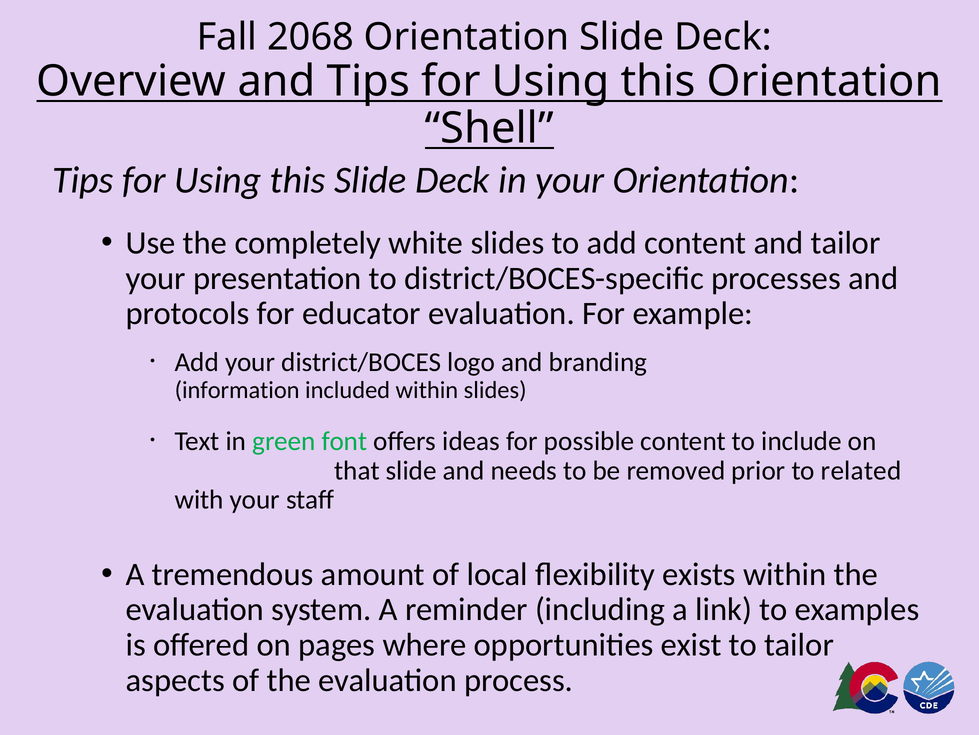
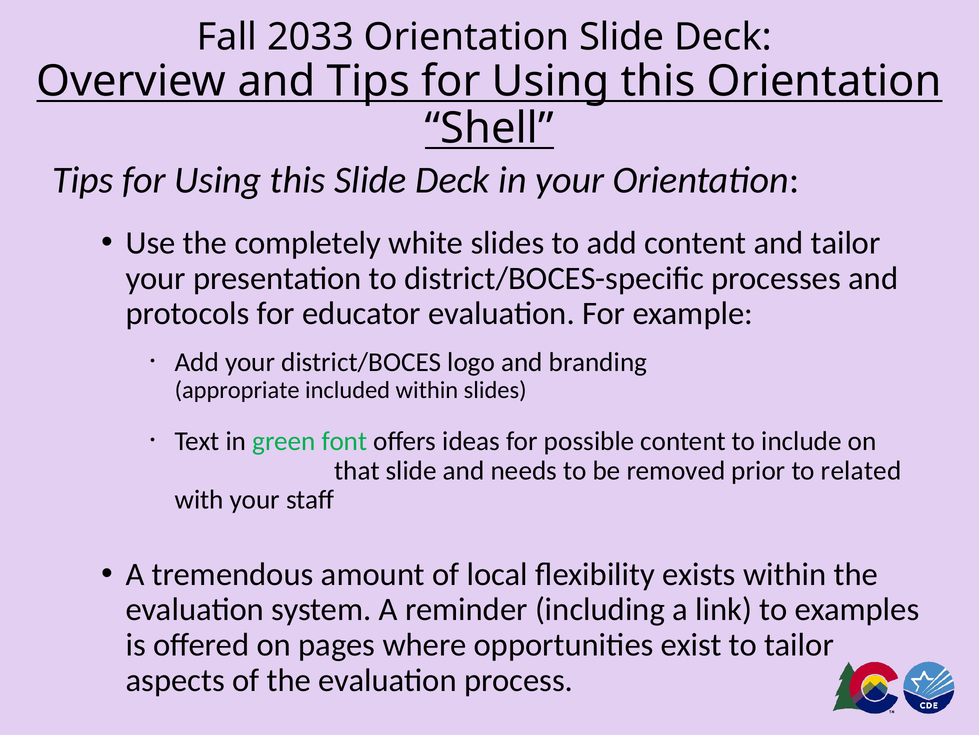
2068: 2068 -> 2033 (311, 37)
information: information -> appropriate (237, 390)
